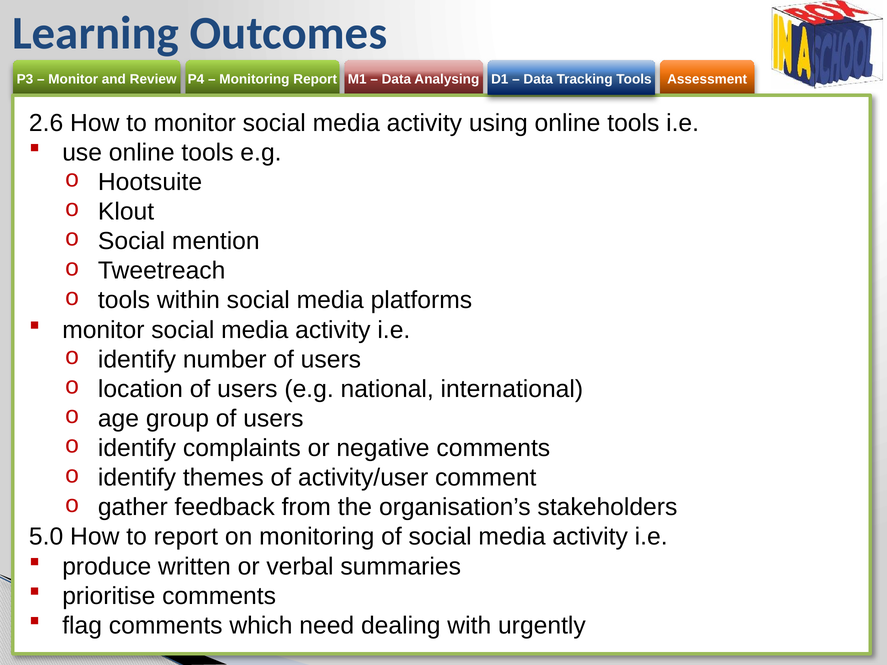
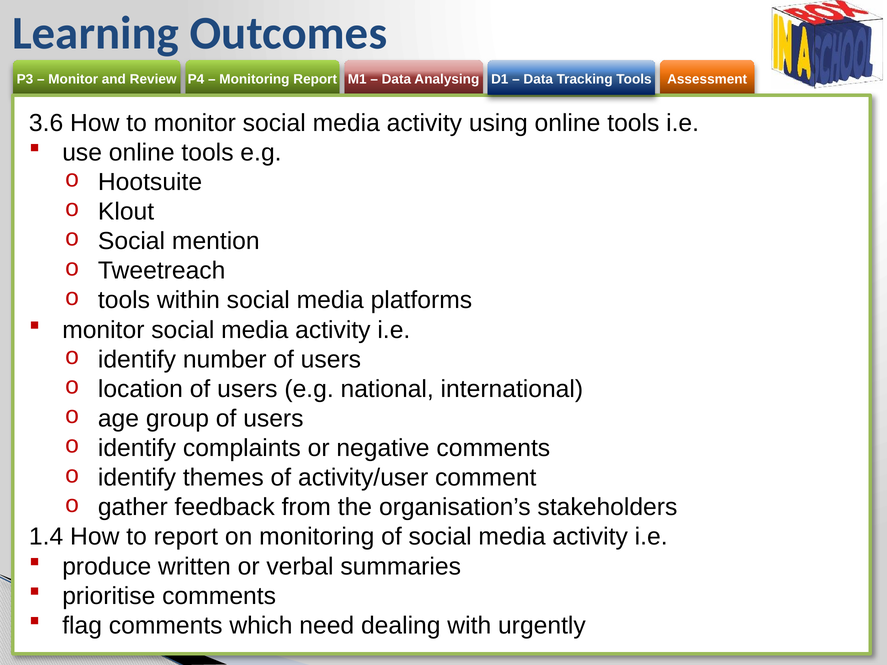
2.6: 2.6 -> 3.6 (46, 123)
5.0: 5.0 -> 1.4 (46, 537)
